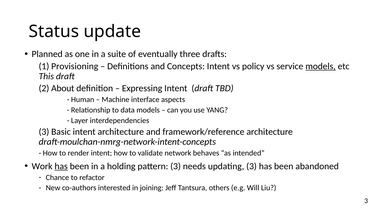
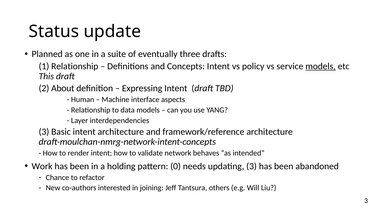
1 Provisioning: Provisioning -> Relationship (75, 66)
has underline: present -> none (61, 167)
pattern 3: 3 -> 0 (176, 167)
